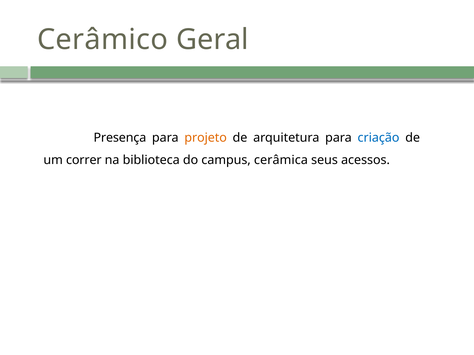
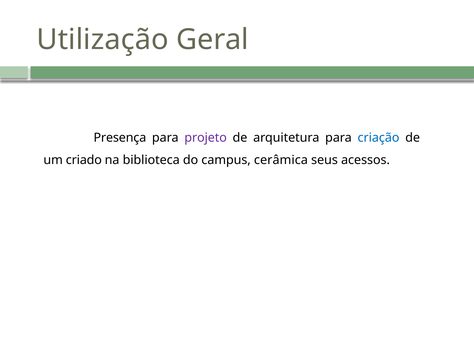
Cerâmico: Cerâmico -> Utilização (103, 40)
projeto colour: orange -> purple (206, 138)
correr: correr -> criado (84, 160)
